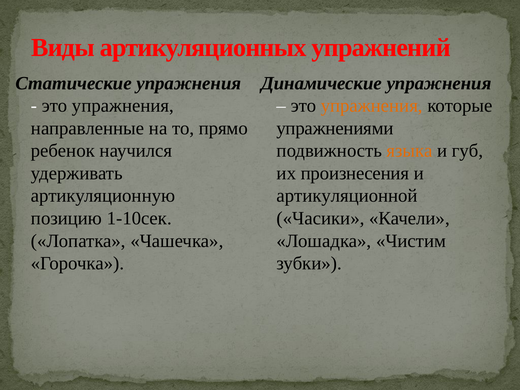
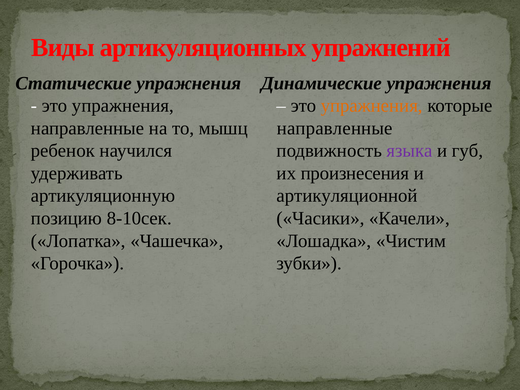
прямо: прямо -> мышц (223, 128)
упражнениями: упражнениями -> направленные (335, 128)
языка colour: orange -> purple (410, 151)
1-10сек: 1-10сек -> 8-10сек (139, 218)
